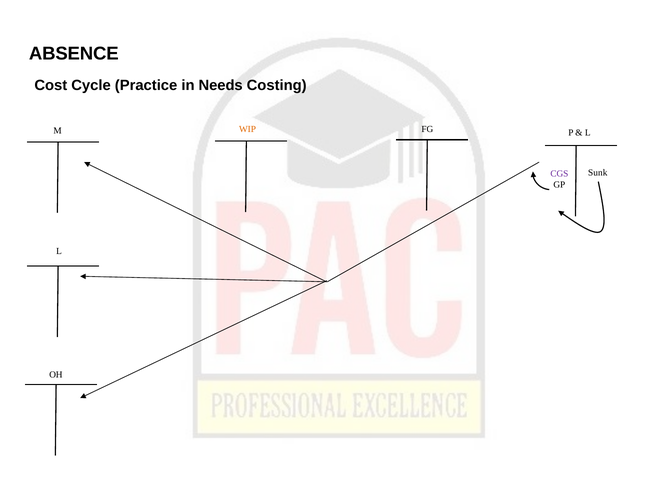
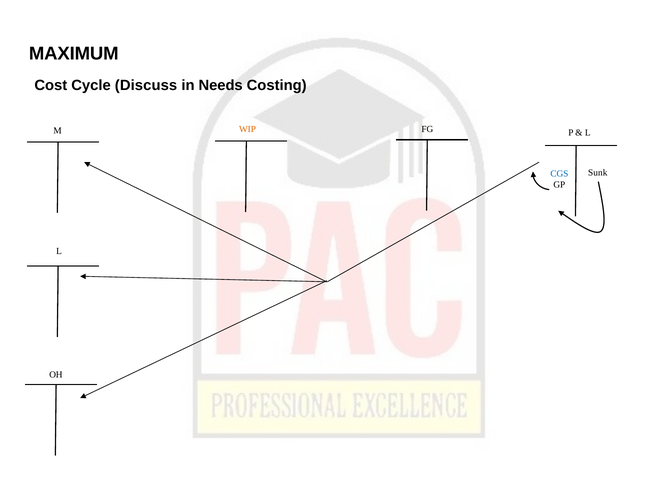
ABSENCE: ABSENCE -> MAXIMUM (74, 54)
Practice: Practice -> Discuss (146, 86)
CGS colour: purple -> blue (559, 174)
